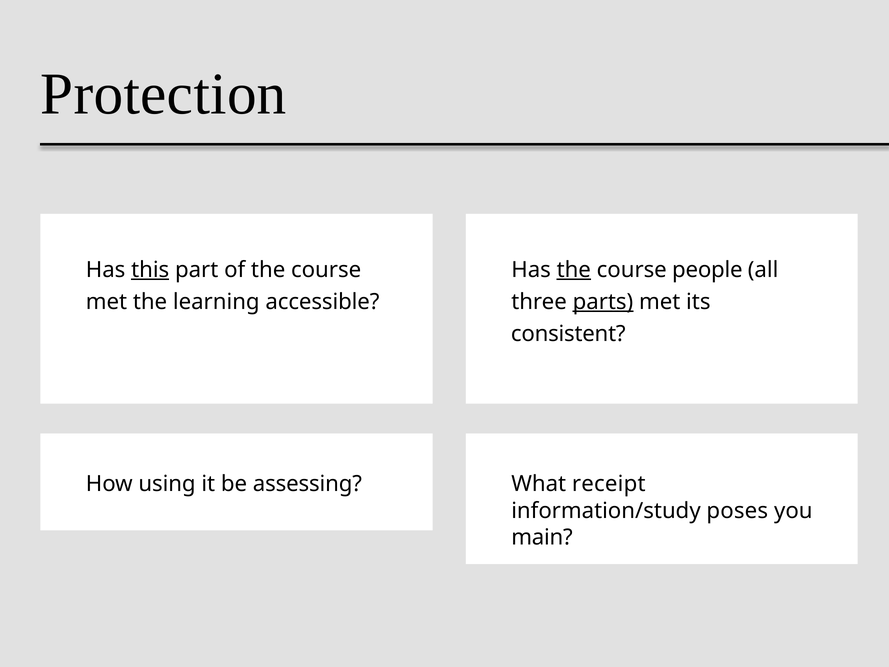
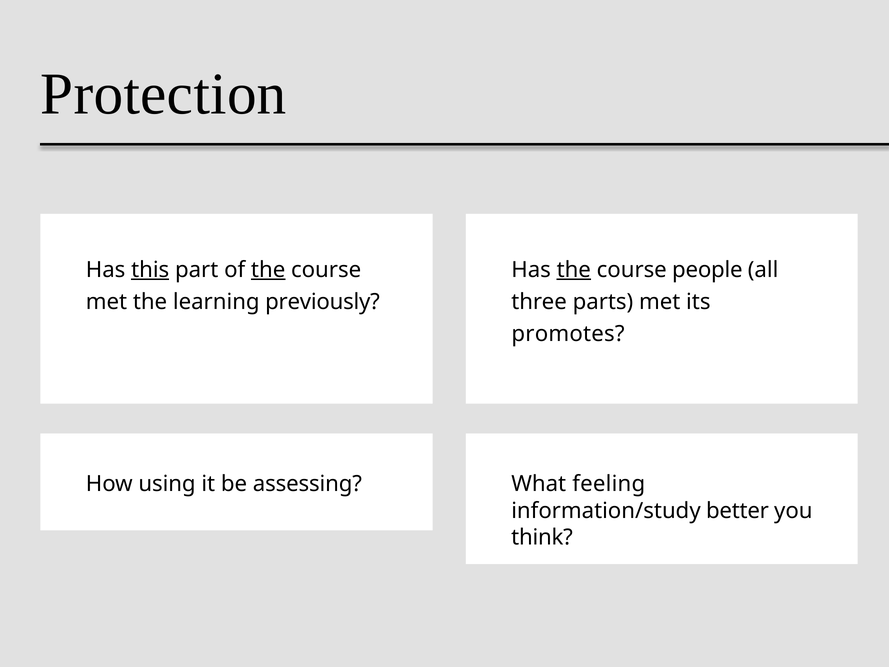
the underline: none -> present (268, 270)
accessible: accessible -> previously (323, 302)
parts underline: present -> none (603, 302)
consistent: consistent -> promotes (568, 334)
receipt: receipt -> feeling (609, 484)
poses: poses -> better (737, 511)
main: main -> think (542, 537)
